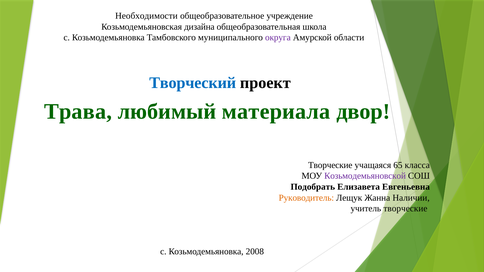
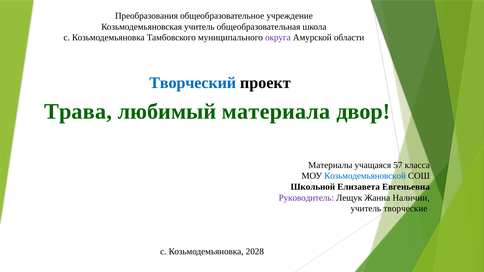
Необходимости: Необходимости -> Преобразования (146, 16)
Козьмодемьяновская дизайна: дизайна -> учитель (199, 27)
Творческие: Творческие -> Материалы (330, 165)
65: 65 -> 57 (398, 165)
Козьмодемьяновской colour: purple -> blue (365, 176)
Подобрать: Подобрать -> Школьной (313, 187)
Руководитель colour: orange -> purple (306, 198)
2008: 2008 -> 2028 (255, 252)
